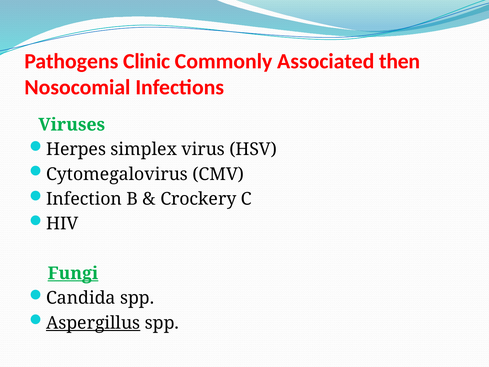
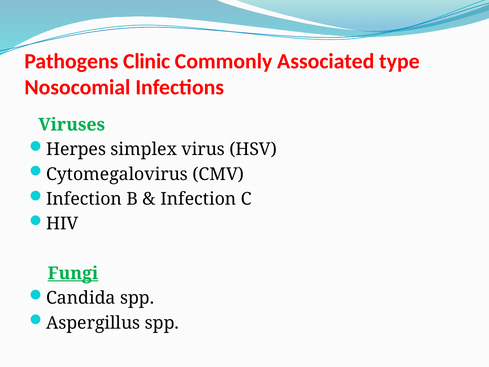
then: then -> type (400, 61)
Crockery: Crockery -> Infection (198, 199)
Aspergillus underline: present -> none (93, 323)
